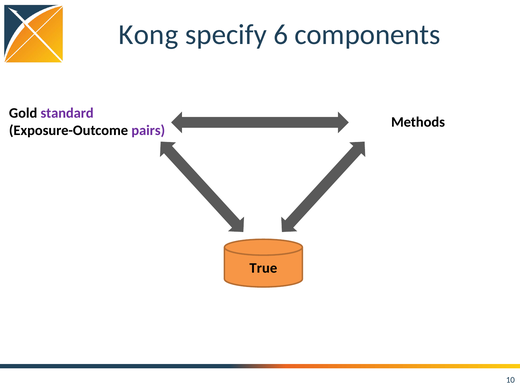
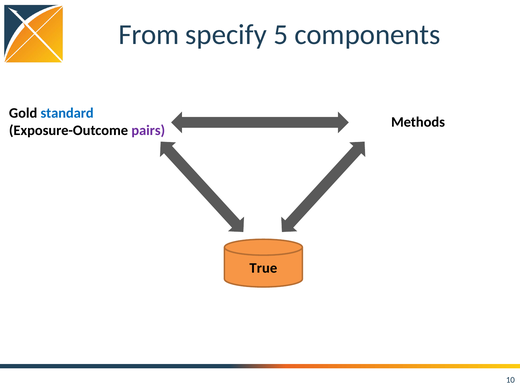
Kong: Kong -> From (149, 35)
6: 6 -> 5 (281, 35)
standard colour: purple -> blue (67, 113)
